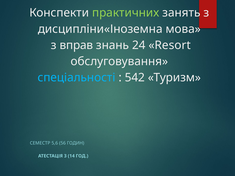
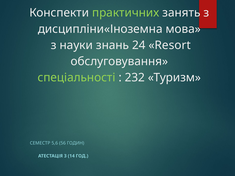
вправ: вправ -> науки (76, 45)
спеціальності colour: light blue -> light green (77, 78)
542: 542 -> 232 (135, 78)
